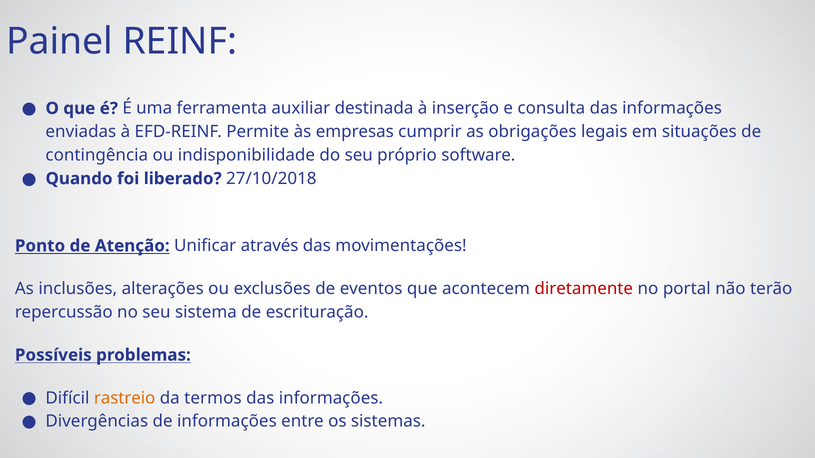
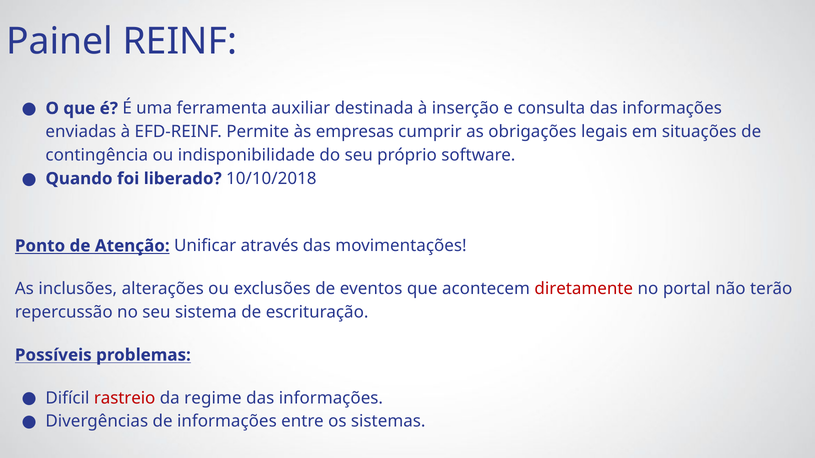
27/10/2018: 27/10/2018 -> 10/10/2018 (271, 179)
rastreio colour: orange -> red (125, 398)
termos: termos -> regime (213, 398)
